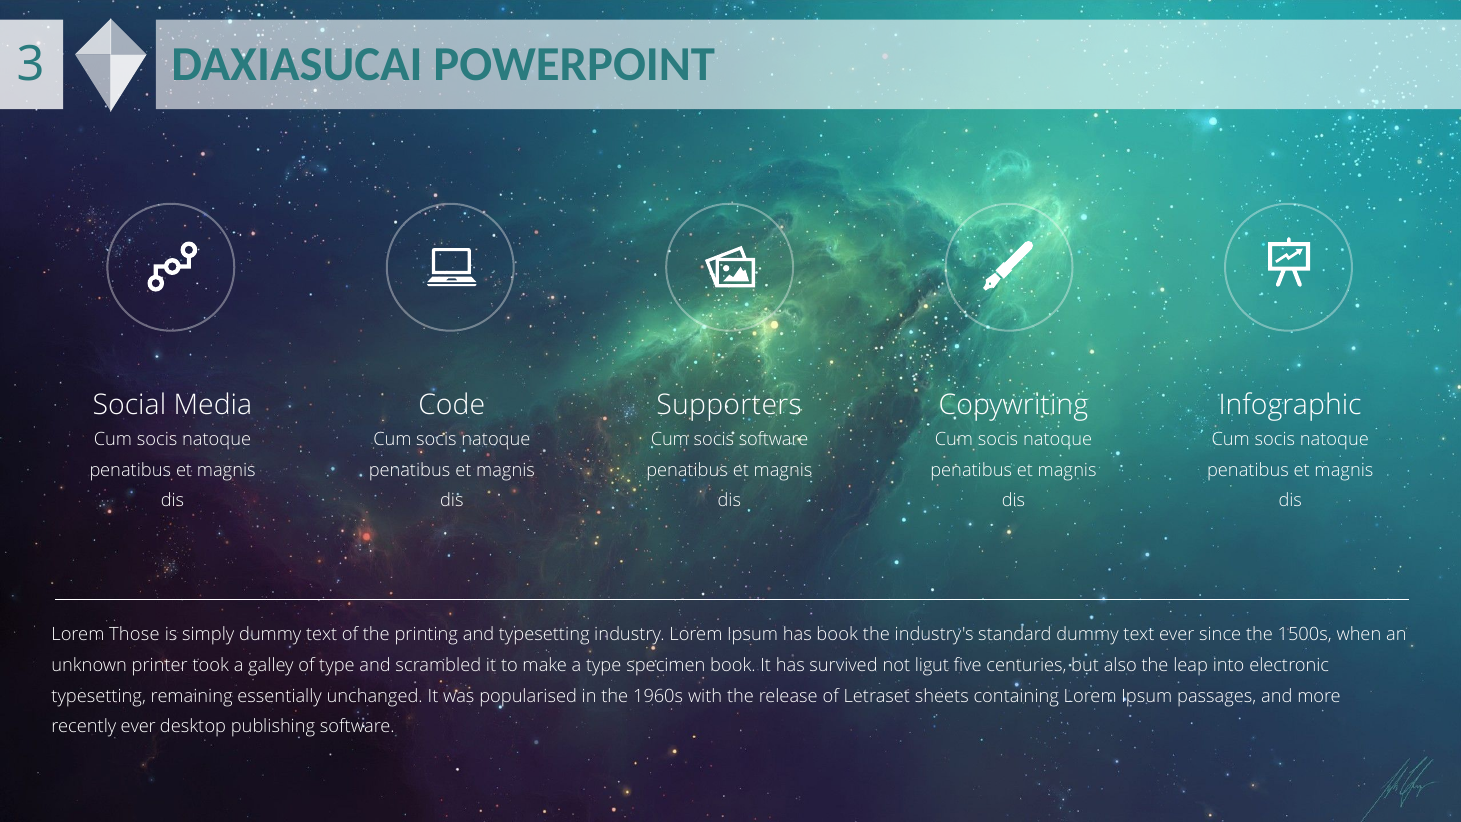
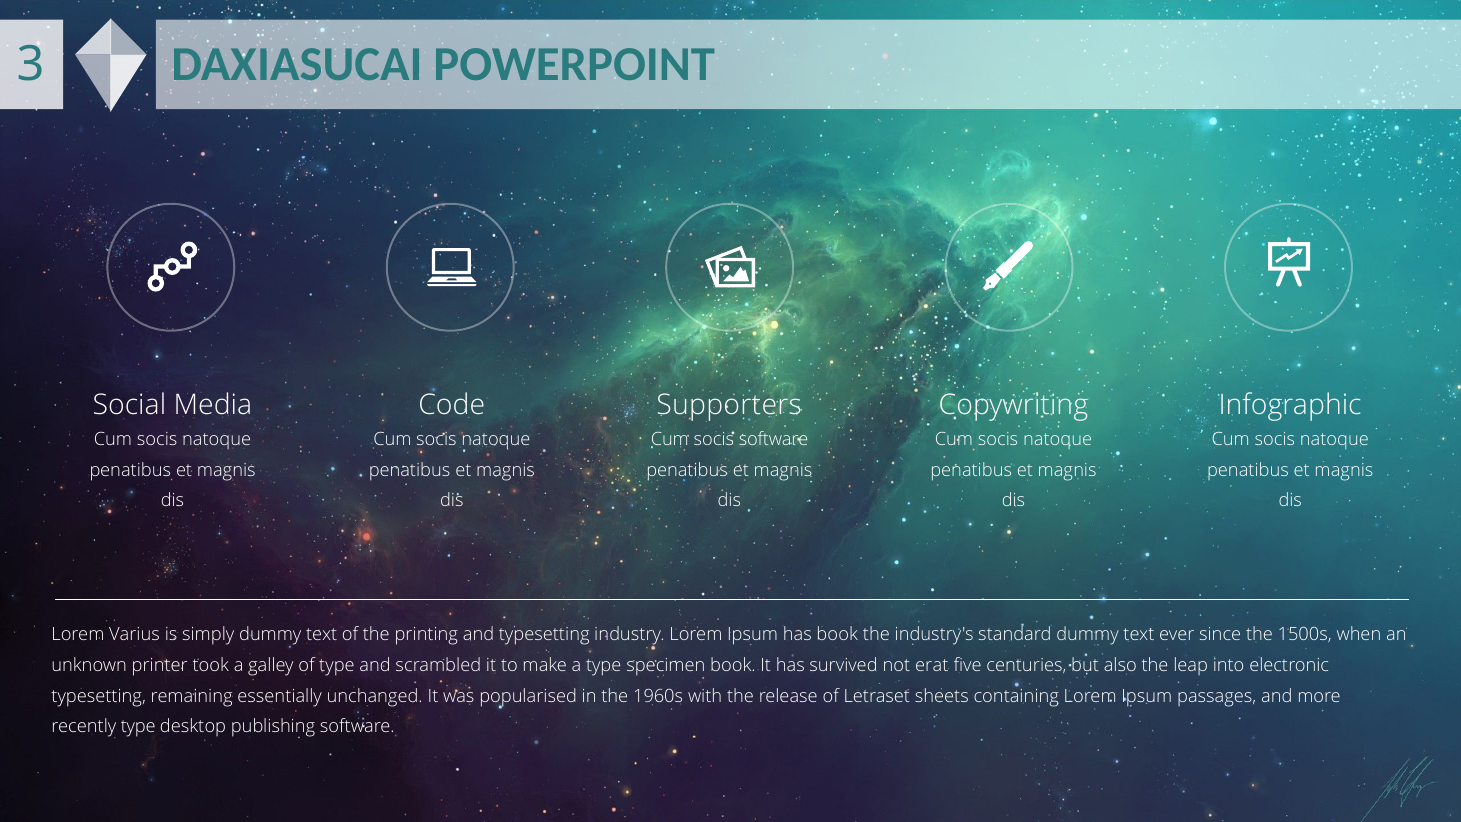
Those: Those -> Varius (134, 635)
ligut: ligut -> erat (932, 665)
recently ever: ever -> type (138, 727)
